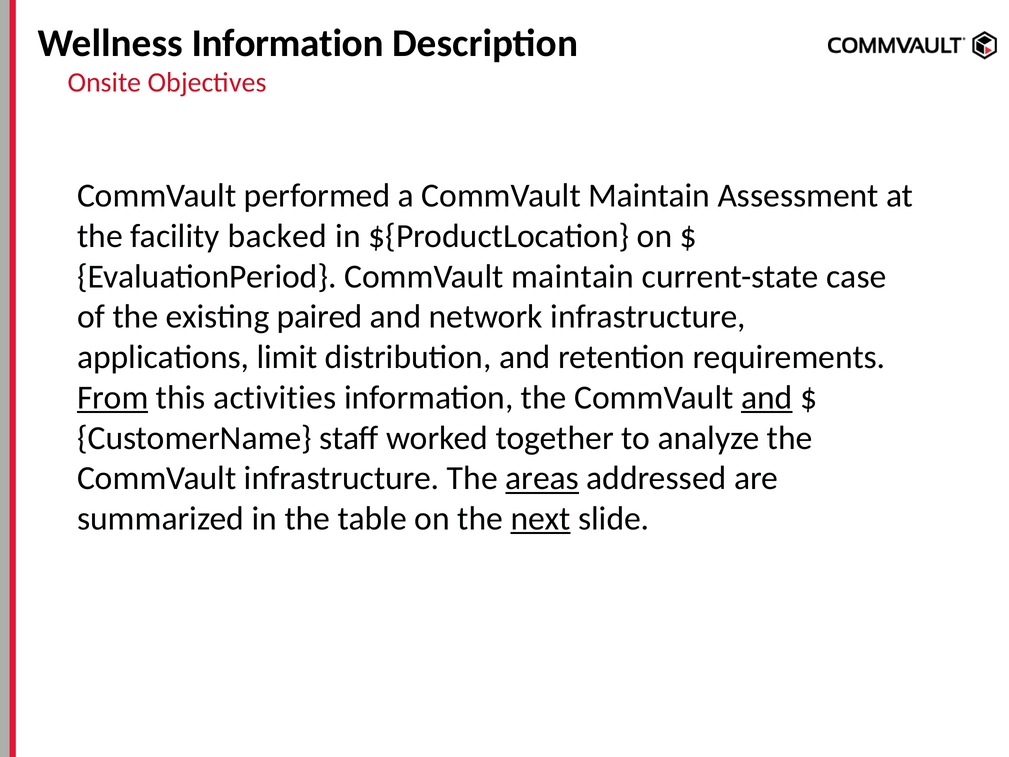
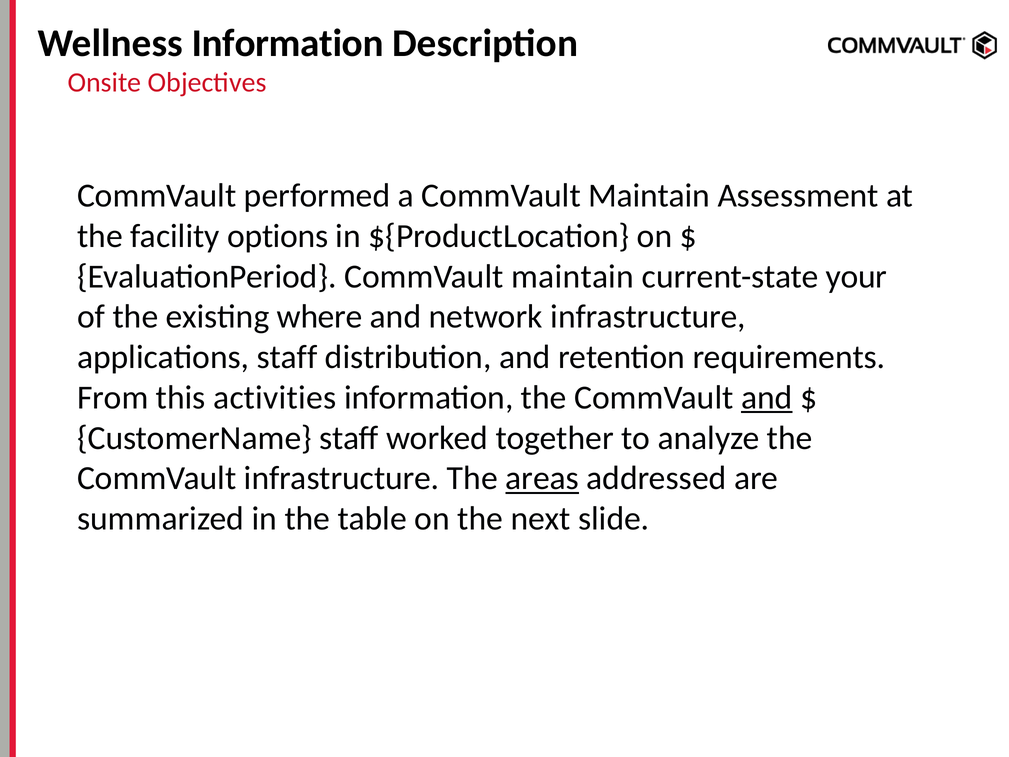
backed: backed -> options (278, 236)
case: case -> your (857, 276)
paired: paired -> where (320, 317)
applications limit: limit -> staff (287, 357)
From underline: present -> none (113, 397)
next underline: present -> none (541, 519)
